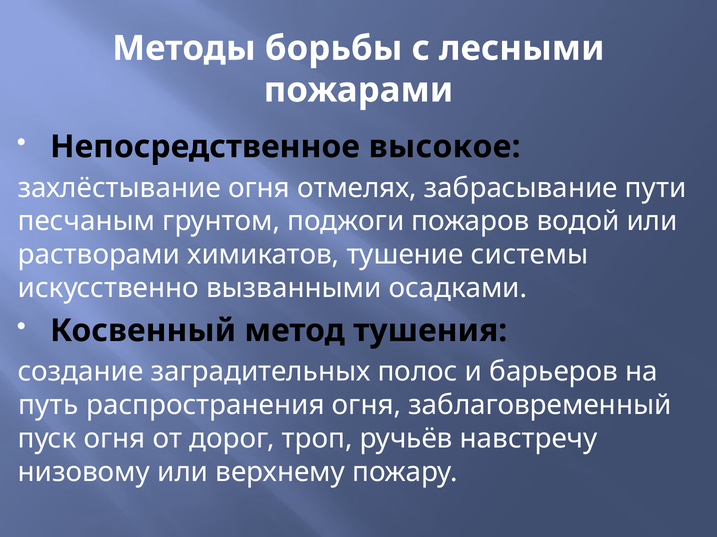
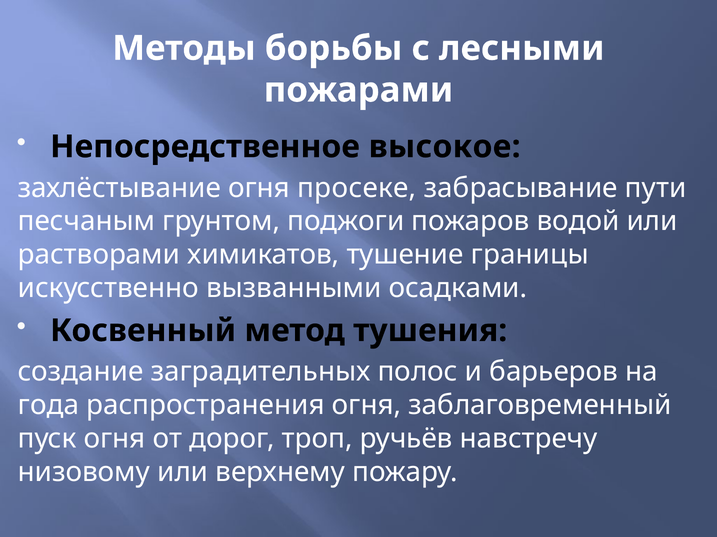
отмелях: отмелях -> просеке (357, 188)
системы: системы -> границы (530, 255)
путь: путь -> года (48, 406)
